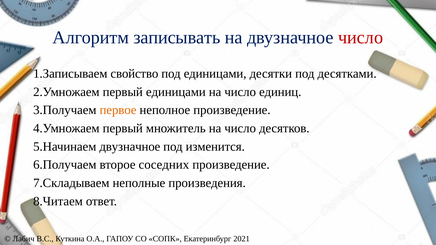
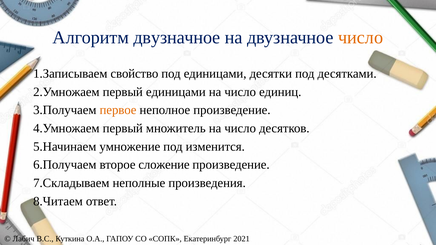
Алгоритм записывать: записывать -> двузначное (177, 37)
число colour: red -> orange (361, 37)
5.Начинаем двузначное: двузначное -> умножение (130, 147)
соседних: соседних -> сложение (164, 165)
